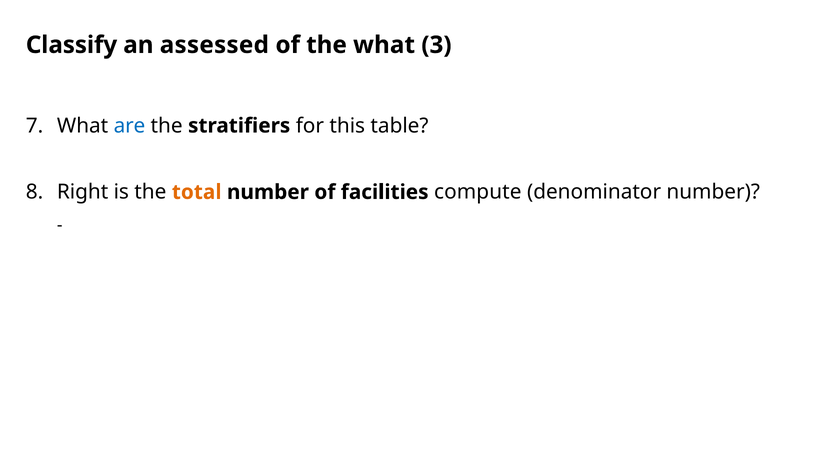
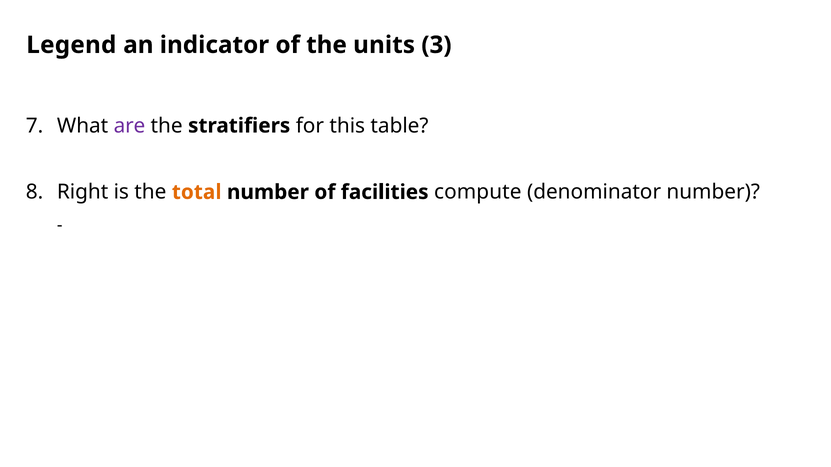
Classify: Classify -> Legend (71, 45)
assessed: assessed -> indicator (214, 45)
the what: what -> units (384, 45)
are colour: blue -> purple (130, 126)
